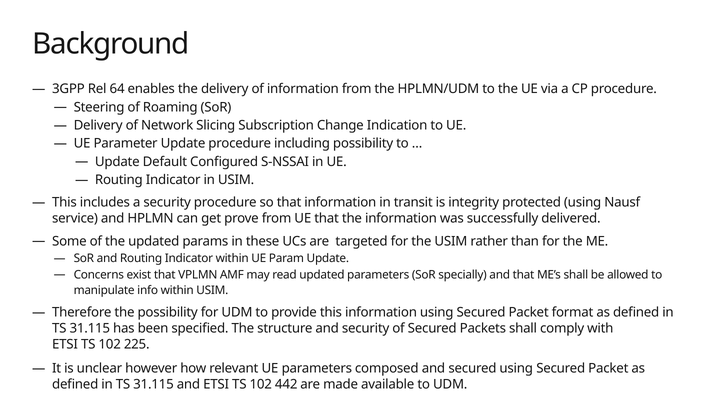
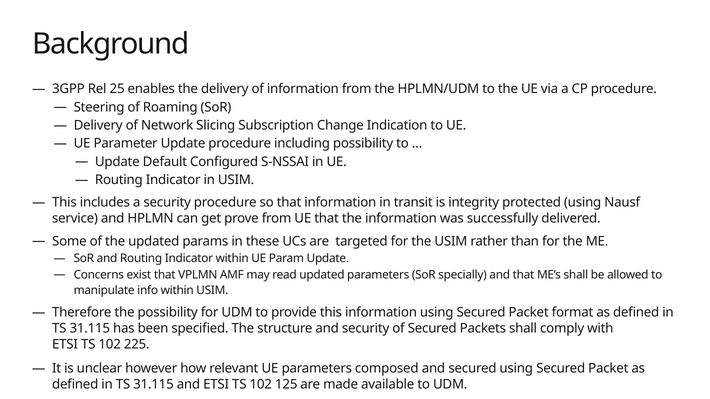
64: 64 -> 25 (117, 89)
442: 442 -> 125 (286, 385)
